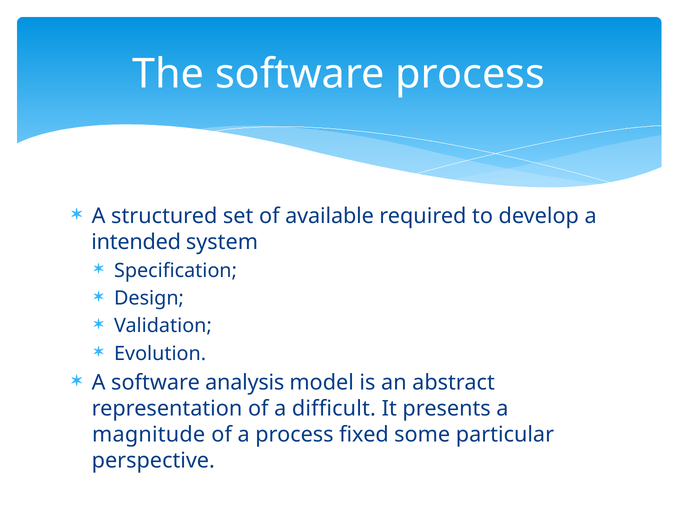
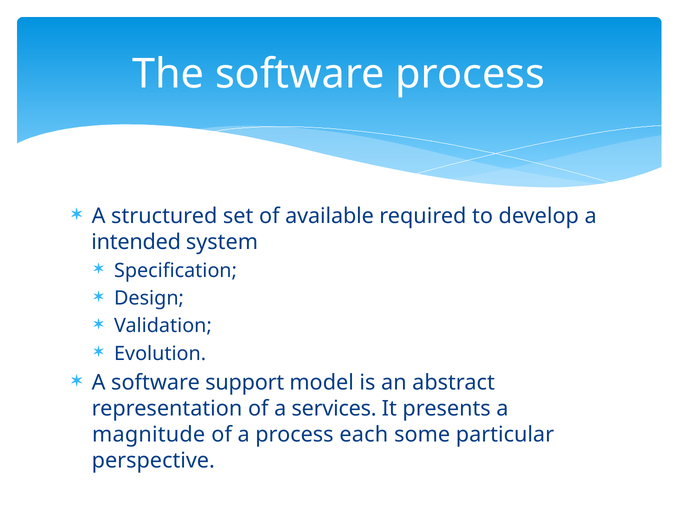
analysis: analysis -> support (245, 383)
difficult: difficult -> services (334, 409)
fixed: fixed -> each (364, 435)
